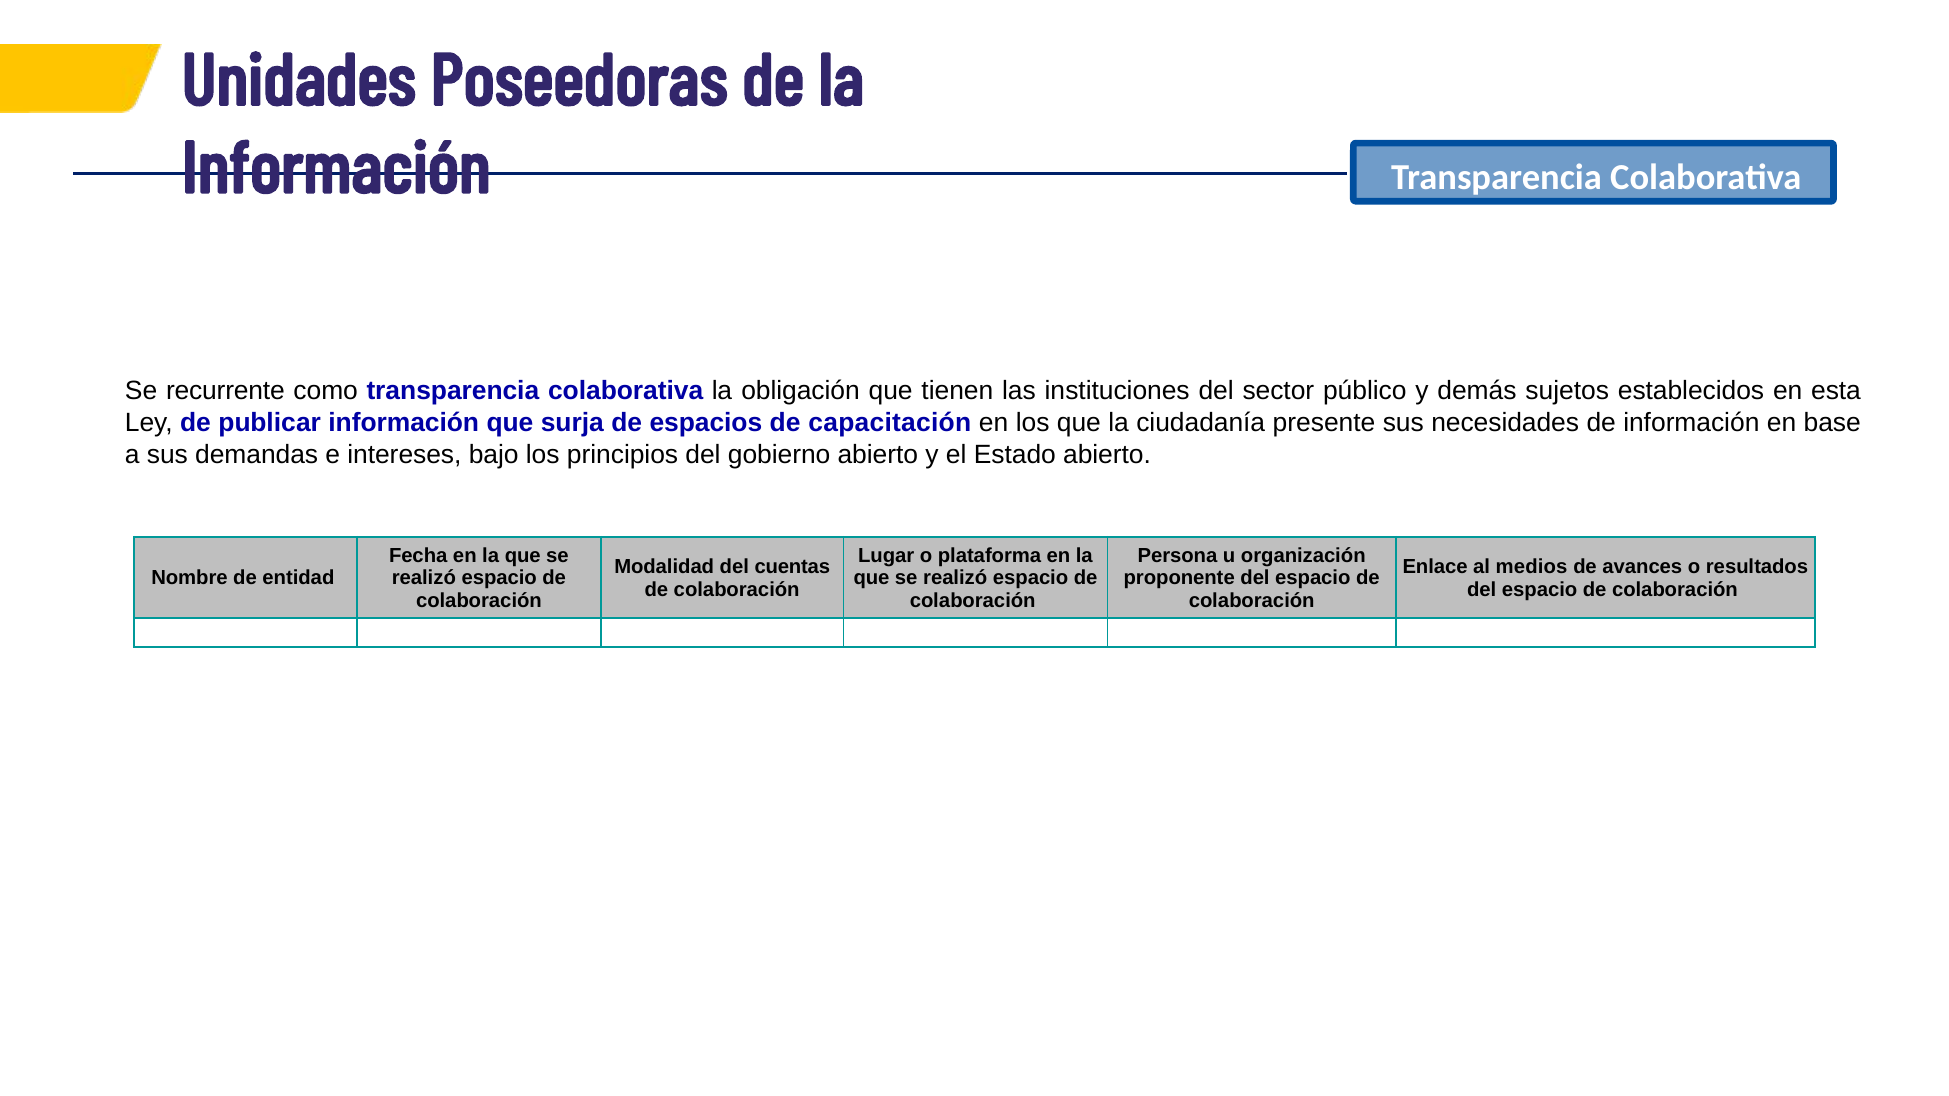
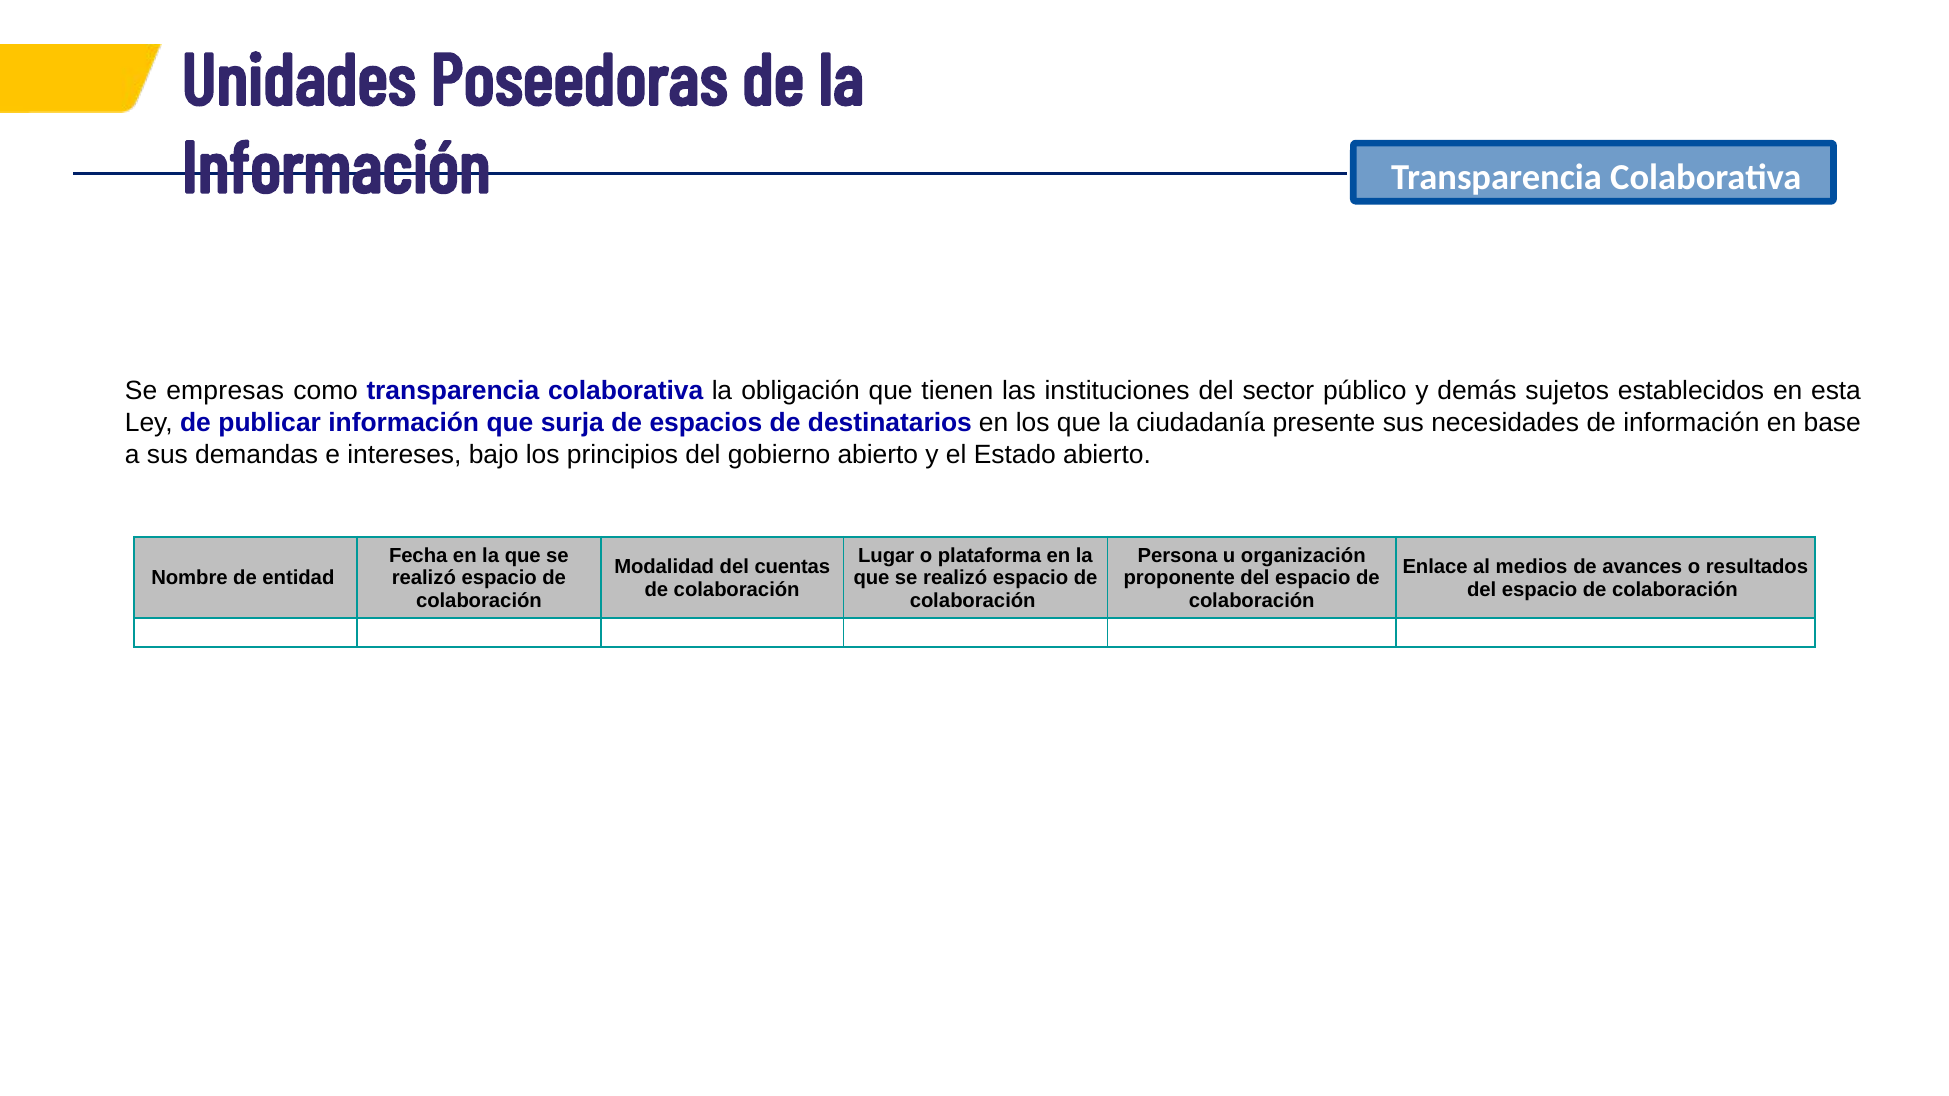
recurrente: recurrente -> empresas (225, 391)
capacitación: capacitación -> destinatarios (890, 423)
